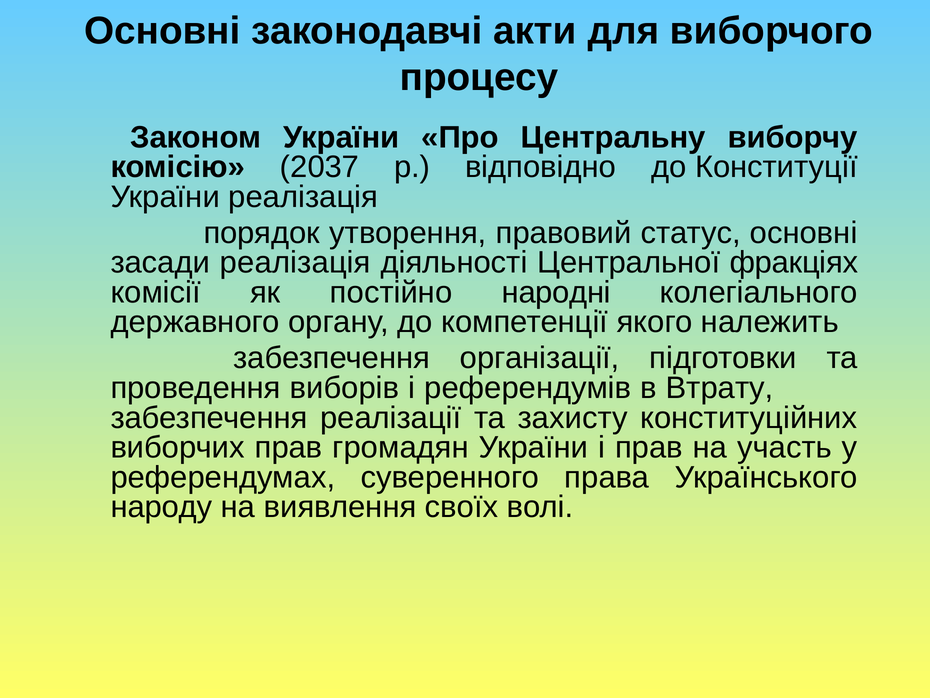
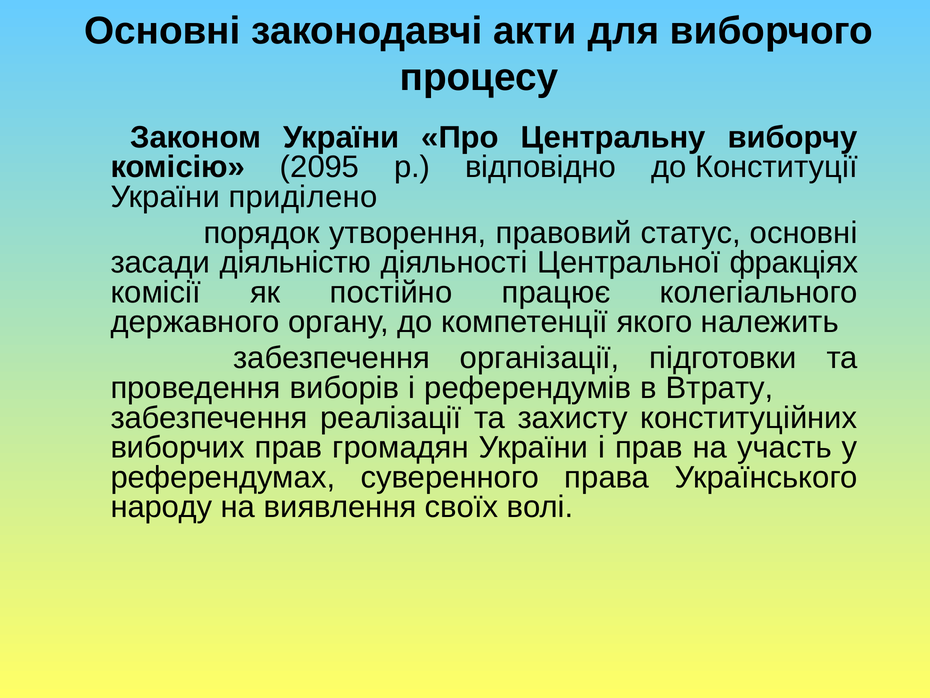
2037: 2037 -> 2095 (320, 167)
України реалізація: реалізація -> приділено (303, 197)
засади реалізація: реалізація -> діяльністю (295, 262)
народні: народні -> працює (556, 292)
